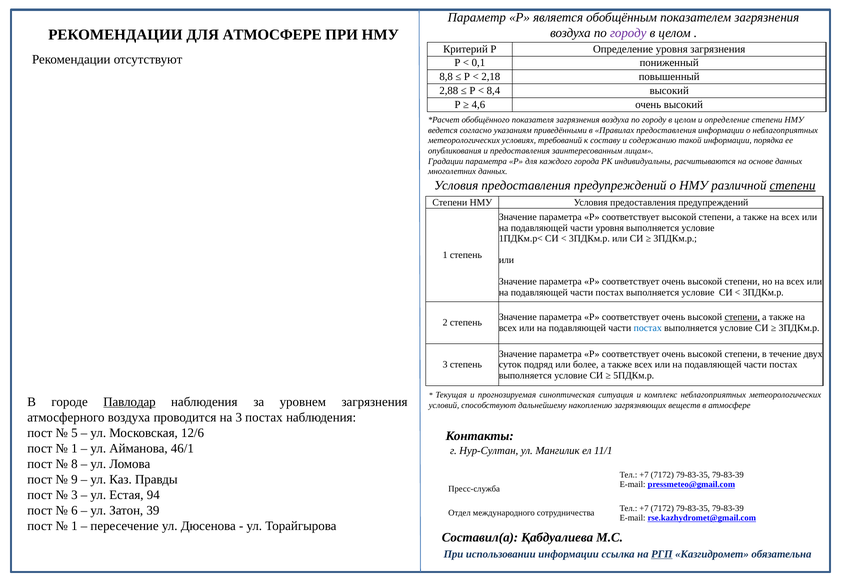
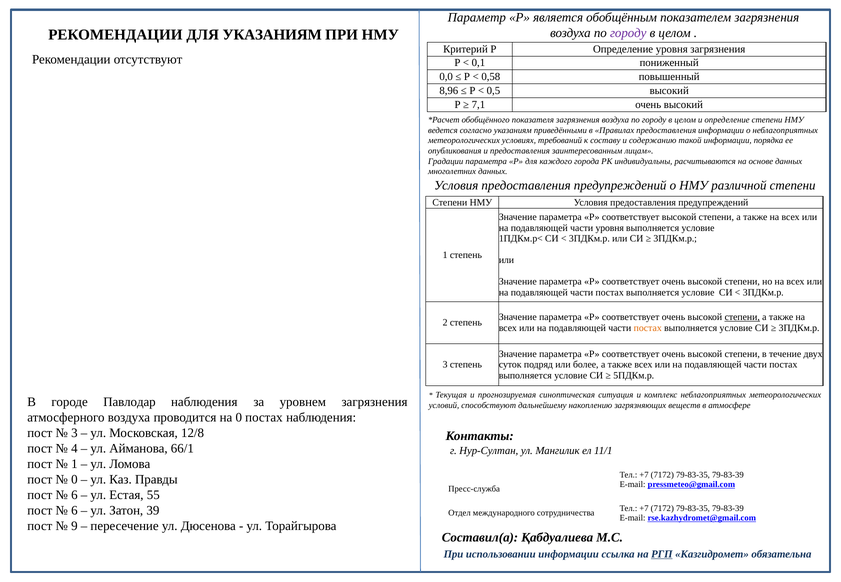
ДЛЯ АТМОСФЕРЕ: АТМОСФЕРЕ -> УКАЗАНИЯМ (272, 35)
8,8: 8,8 -> 0,0 (446, 77)
2,18: 2,18 -> 0,58 (491, 77)
2,88: 2,88 -> 8,96 (449, 91)
8,4: 8,4 -> 0,5 (493, 91)
4,6: 4,6 -> 7,1 (478, 105)
степени underline: present -> none (793, 185)
постах colour: blue -> orange (648, 328)
Павлодар underline: present -> none (129, 402)
на 3: 3 -> 0 (239, 417)
5: 5 -> 3 (74, 433)
12/6: 12/6 -> 12/8 (193, 433)
1: 1 -> 4 (74, 448)
46/1: 46/1 -> 66/1 (182, 448)
8: 8 -> 1 (74, 464)
9: 9 -> 0 (74, 480)
3: 3 -> 6 (74, 495)
94: 94 -> 55 (153, 495)
1: 1 -> 9 (74, 526)
